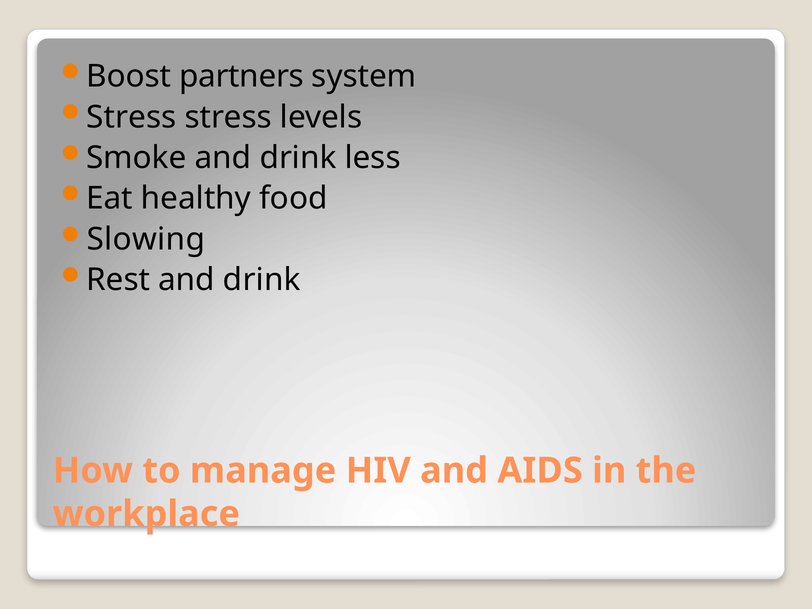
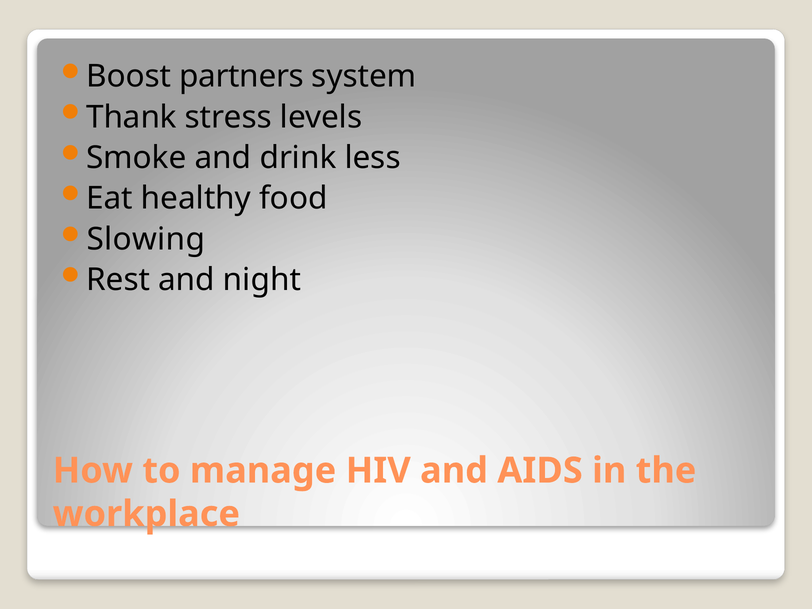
Stress: Stress -> Thank (131, 117)
Rest and drink: drink -> night (262, 280)
